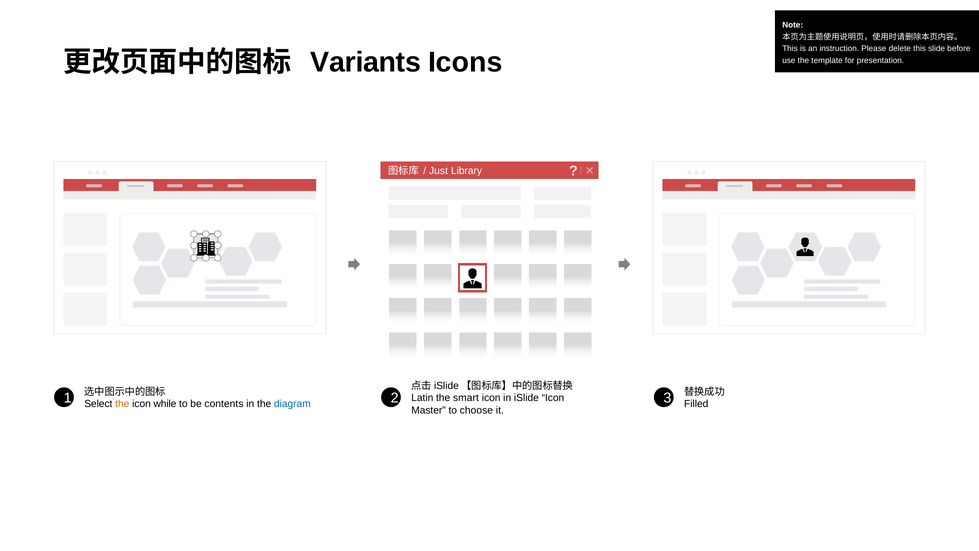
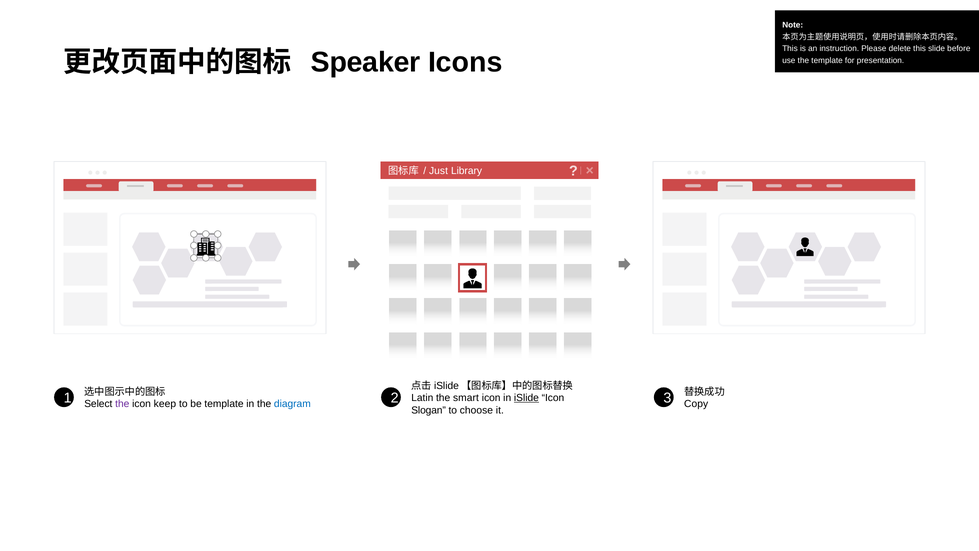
Variants: Variants -> Speaker (366, 62)
iSlide underline: none -> present (526, 398)
the colour: orange -> purple (122, 404)
while: while -> keep (165, 404)
be contents: contents -> template (224, 404)
Filled: Filled -> Copy (696, 404)
Master: Master -> Slogan (429, 410)
